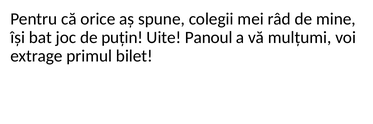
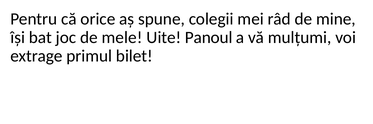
puțin: puțin -> mele (122, 38)
